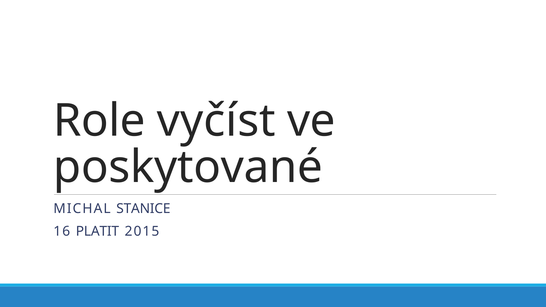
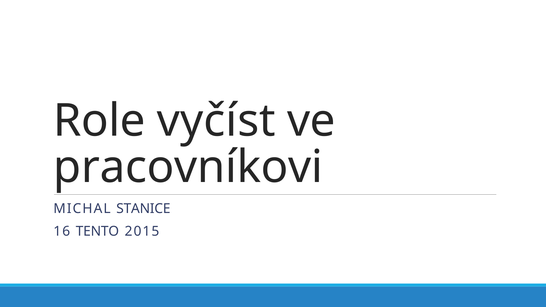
poskytované: poskytované -> pracovníkovi (188, 167)
PLATIT: PLATIT -> TENTO (97, 232)
